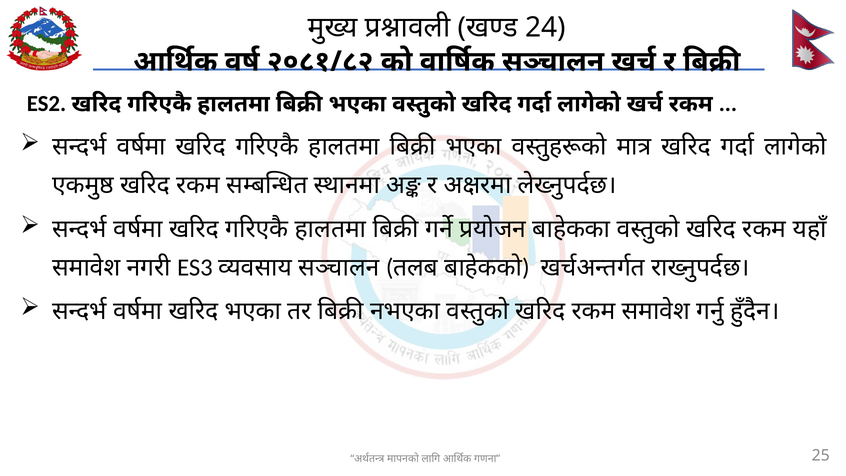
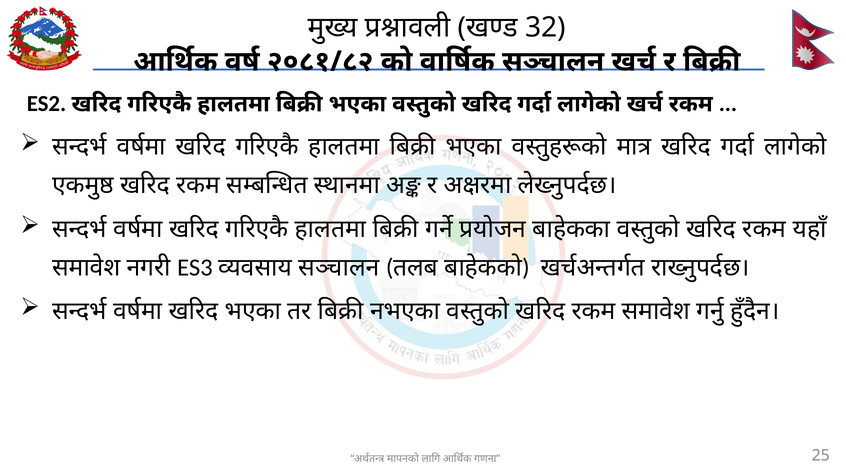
24: 24 -> 32 (546, 28)
